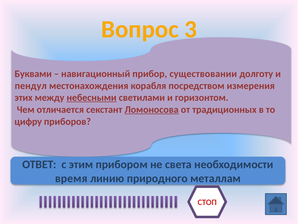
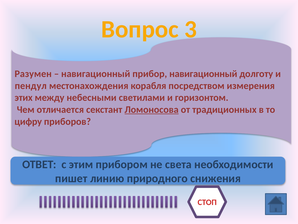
Буквами: Буквами -> Разумен (33, 74)
прибор существовании: существовании -> навигационный (203, 74)
небесными underline: present -> none (92, 97)
время: время -> пишет (71, 178)
металлам: металлам -> снижения (216, 178)
